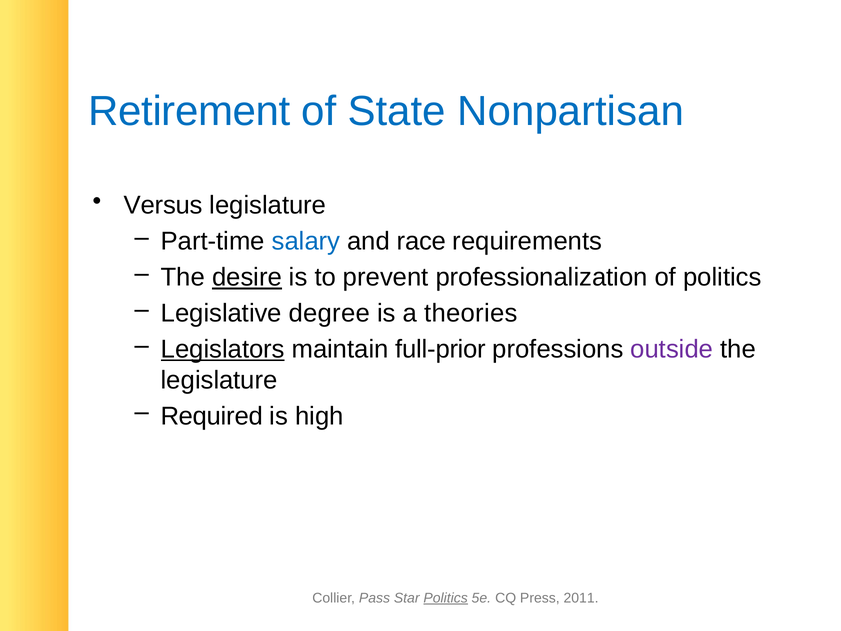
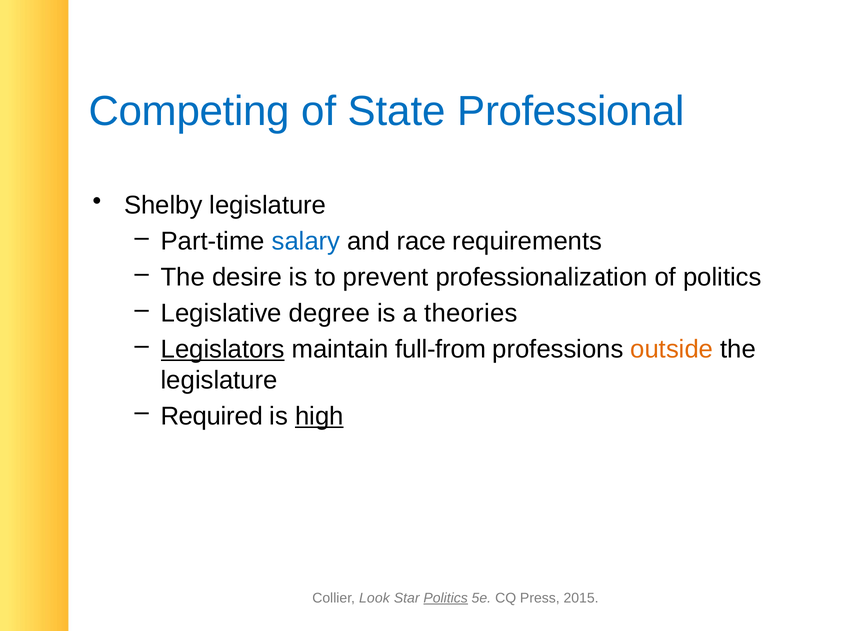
Retirement: Retirement -> Competing (189, 112)
Nonpartisan: Nonpartisan -> Professional (571, 112)
Versus: Versus -> Shelby (163, 205)
desire underline: present -> none (247, 277)
full-prior: full-prior -> full-from (441, 349)
outside colour: purple -> orange (672, 349)
high underline: none -> present (319, 416)
Pass: Pass -> Look (374, 598)
2011: 2011 -> 2015 (581, 598)
